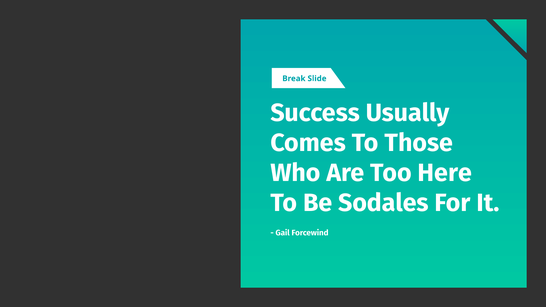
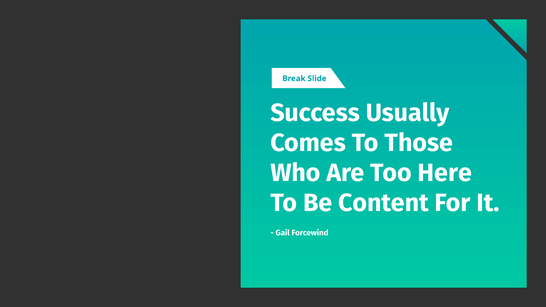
Sodales: Sodales -> Content (383, 203)
